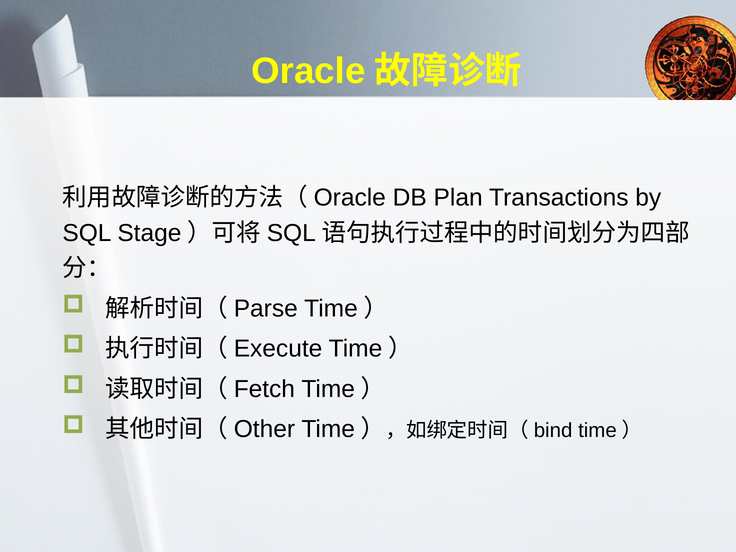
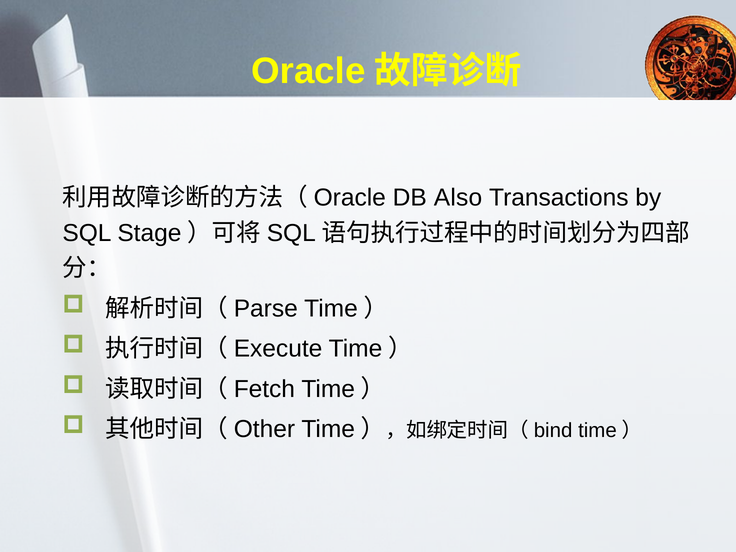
Plan: Plan -> Also (458, 198)
